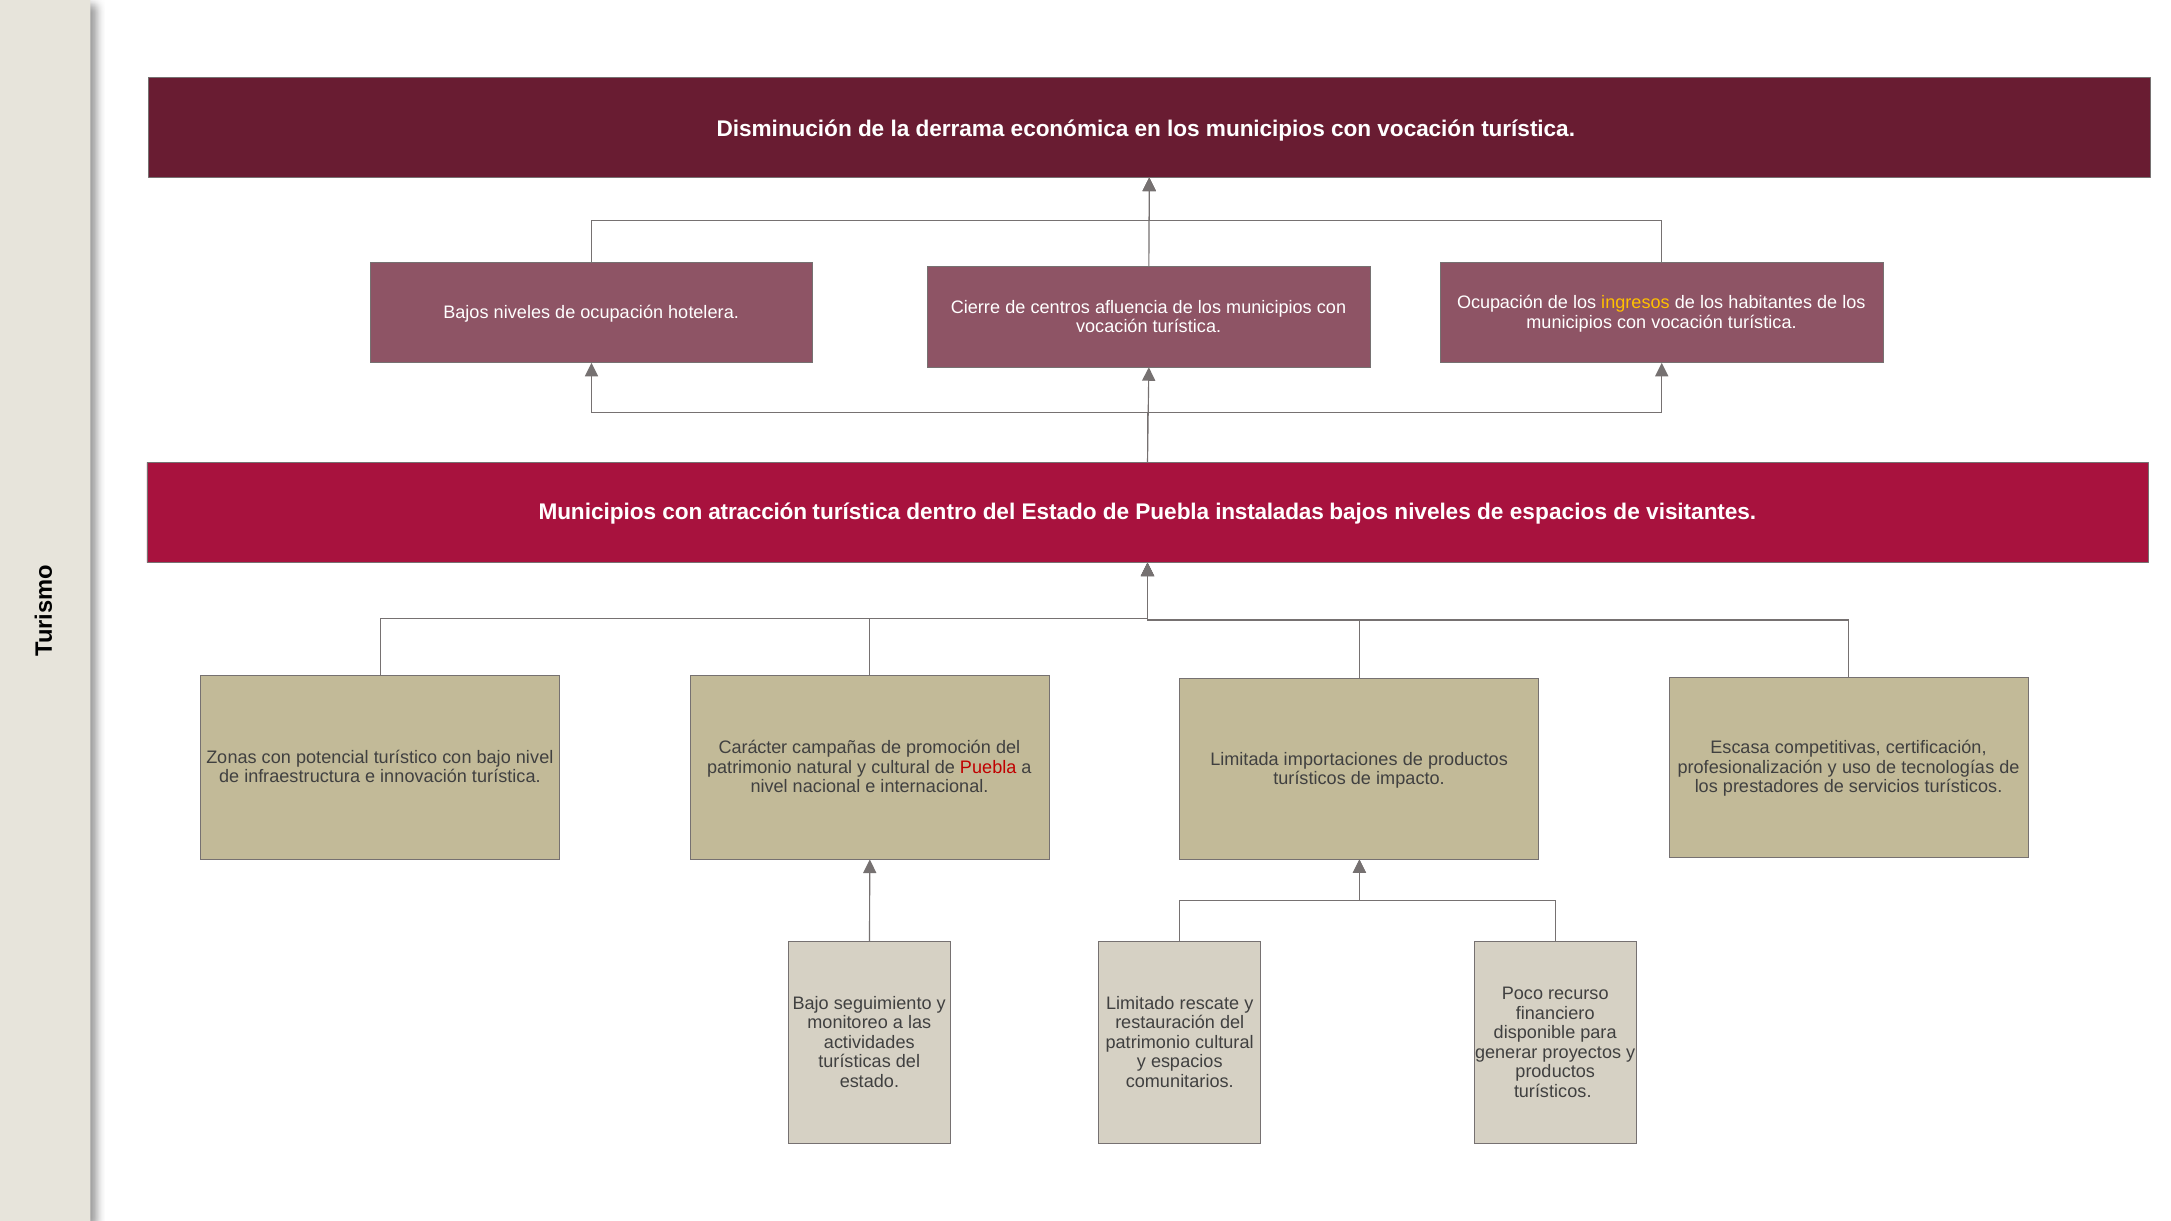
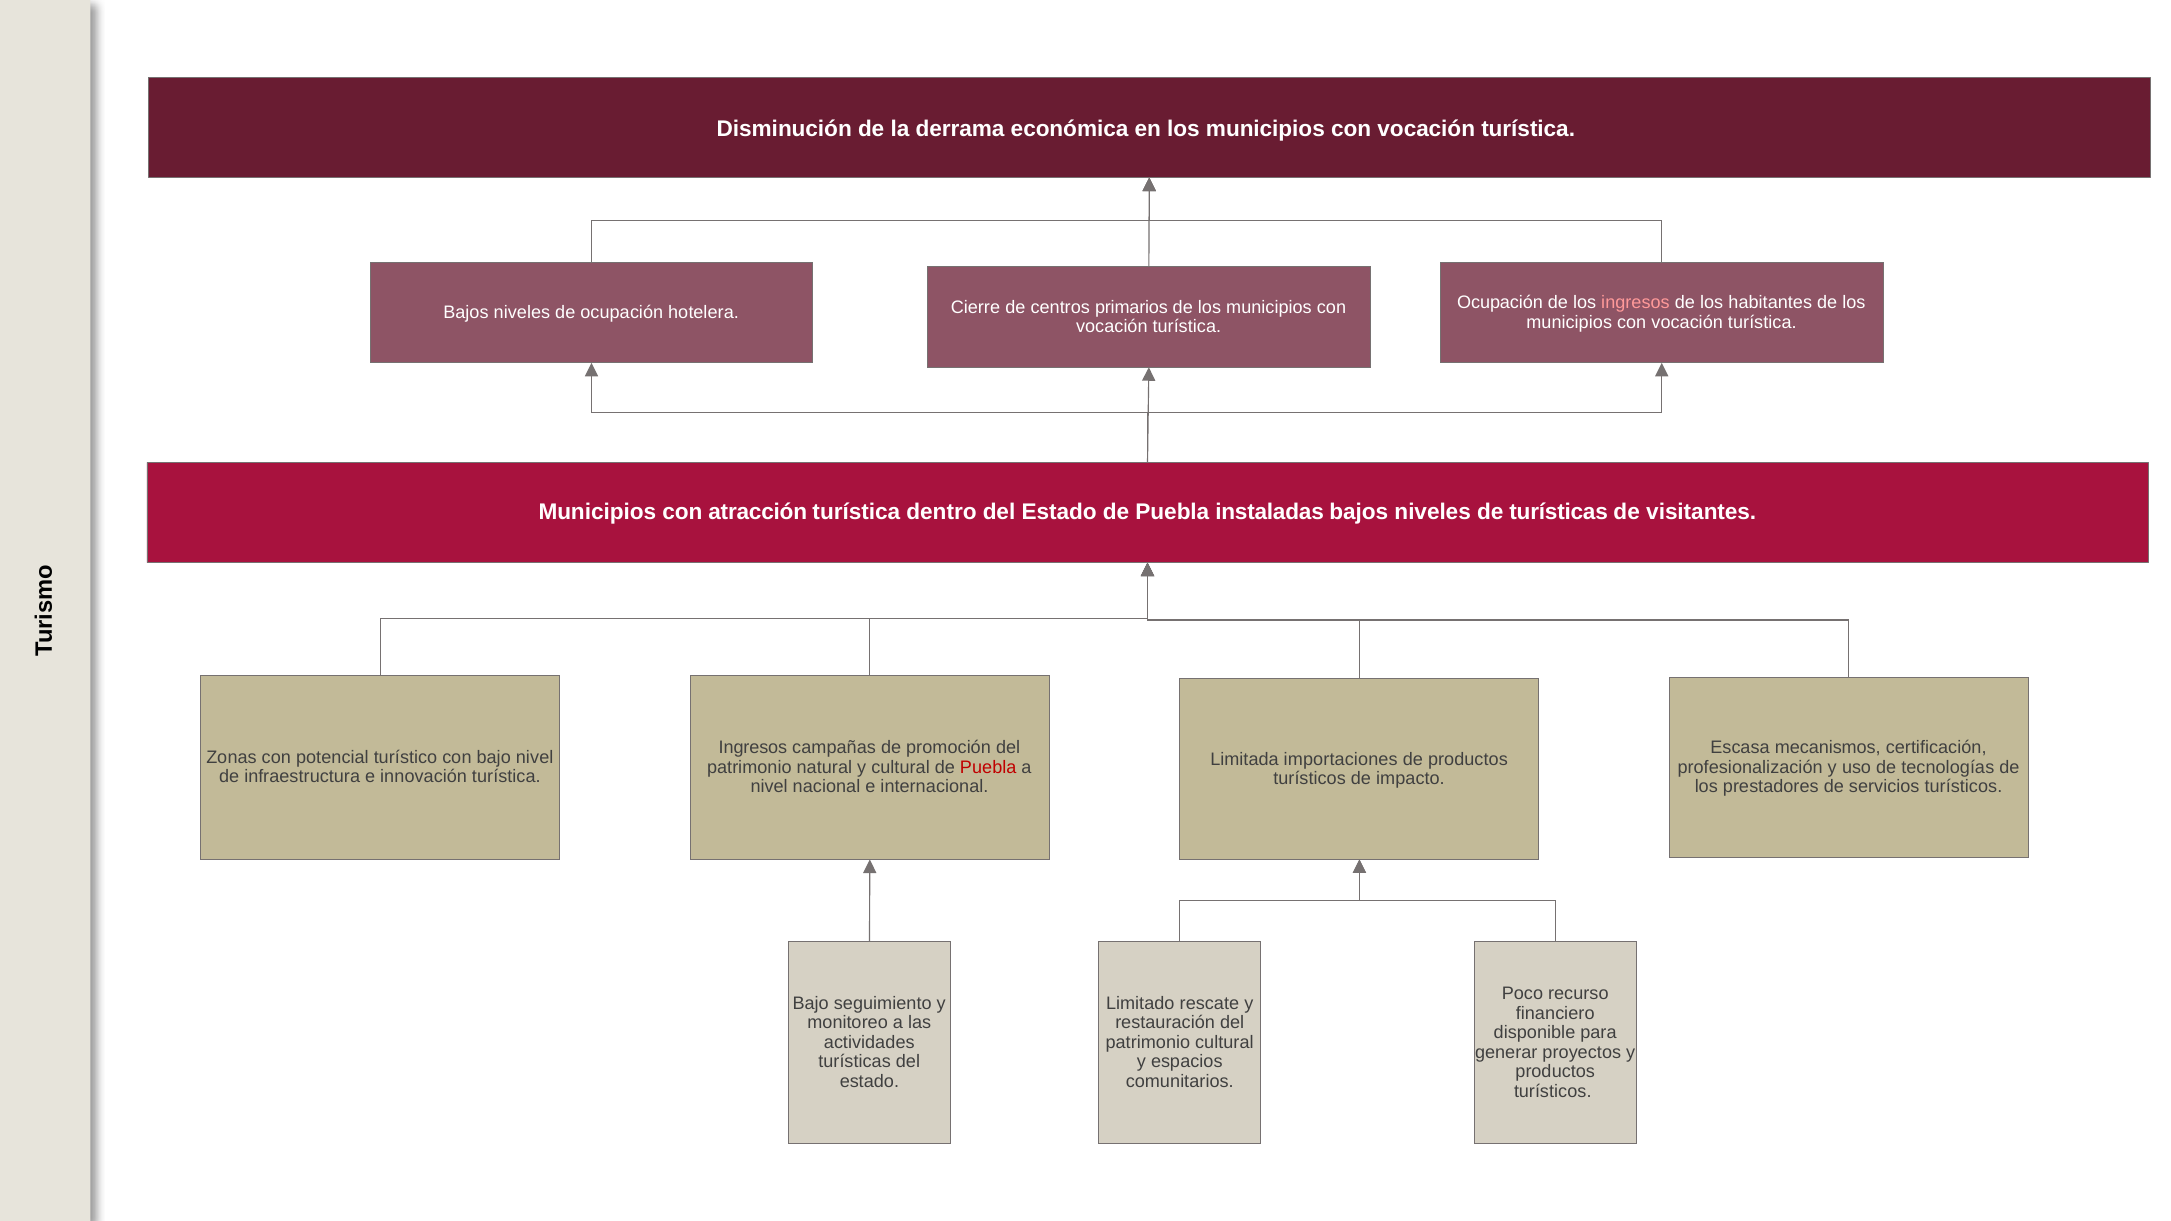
ingresos colour: yellow -> pink (1635, 303)
afluencia: afluencia -> primarios (1131, 307)
de espacios: espacios -> turísticas (1559, 512)
Carácter: Carácter -> Ingresos (753, 748)
competitivas: competitivas -> mecanismos (1828, 748)
